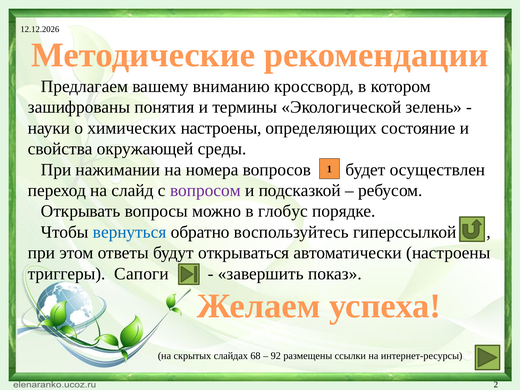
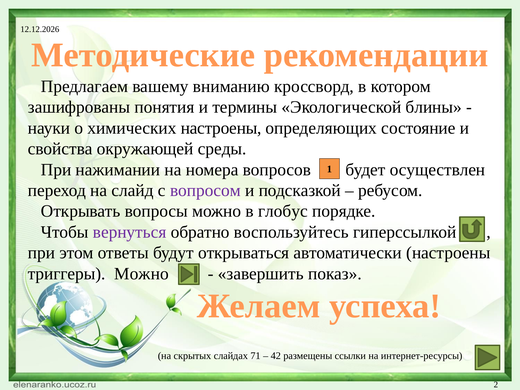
зелень: зелень -> блины (434, 107)
вернуться colour: blue -> purple (130, 232)
триггеры Сапоги: Сапоги -> Можно (142, 274)
68: 68 -> 71 (256, 356)
92: 92 -> 42 (276, 356)
